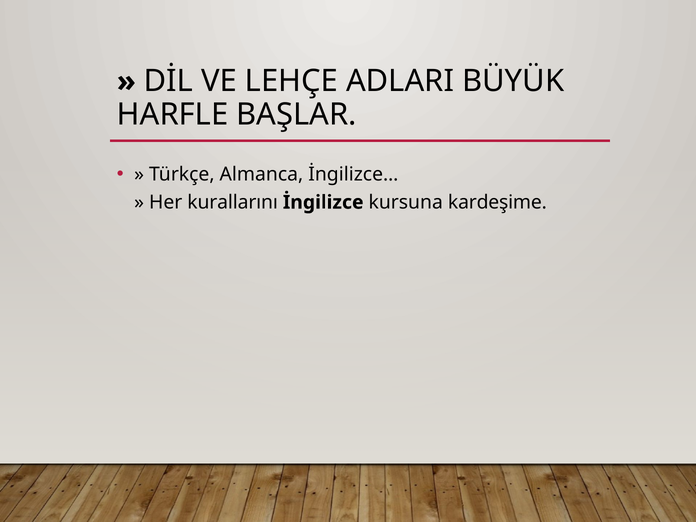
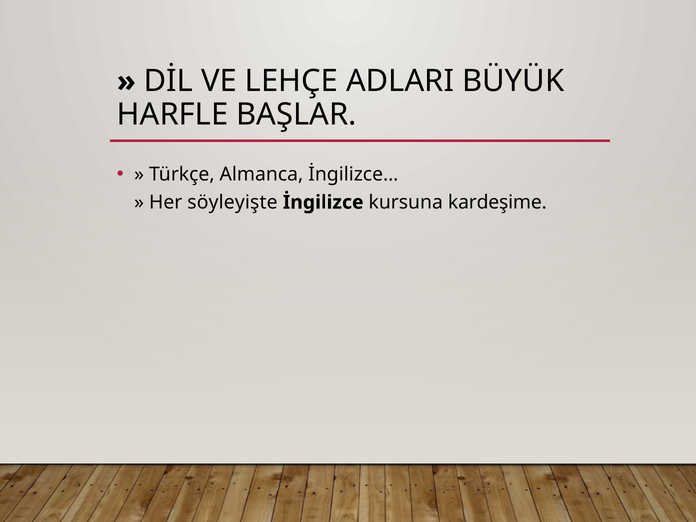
kurallarını: kurallarını -> söyleyişte (232, 202)
